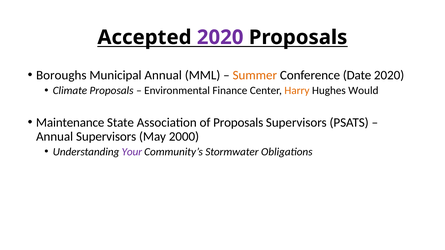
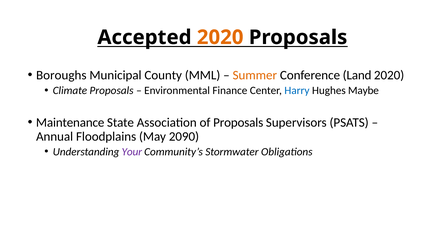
2020 colour: purple -> orange (220, 37)
Municipal Annual: Annual -> County (163, 75)
Date: Date -> Land (357, 75)
Harry colour: orange -> blue (297, 91)
Would: Would -> Maybe (363, 91)
Annual Supervisors: Supervisors -> Floodplains (106, 137)
2000: 2000 -> 2090 (184, 137)
